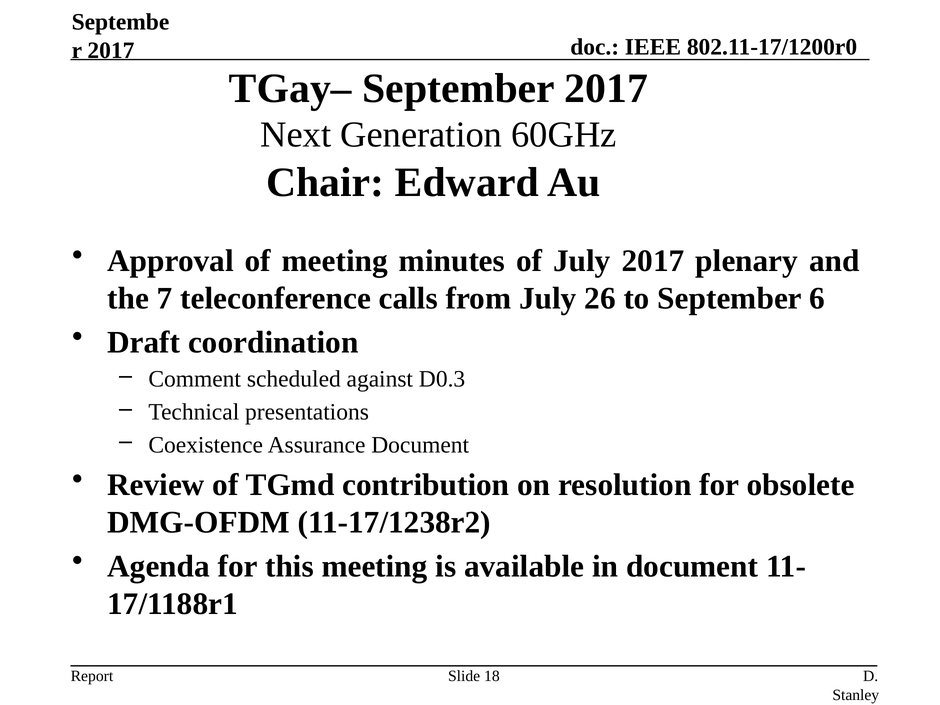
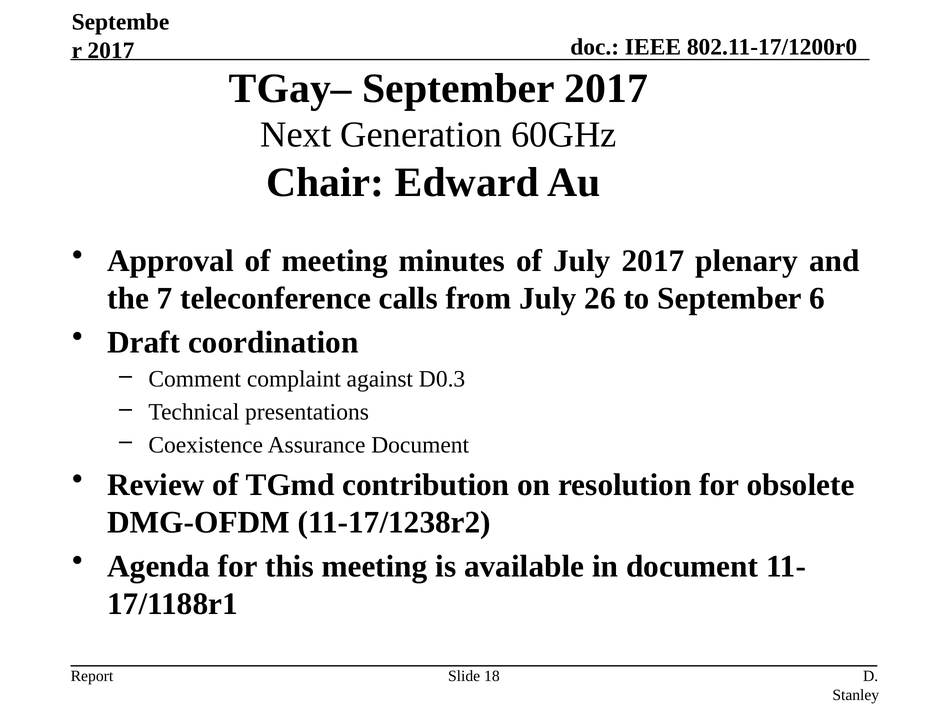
scheduled: scheduled -> complaint (294, 379)
